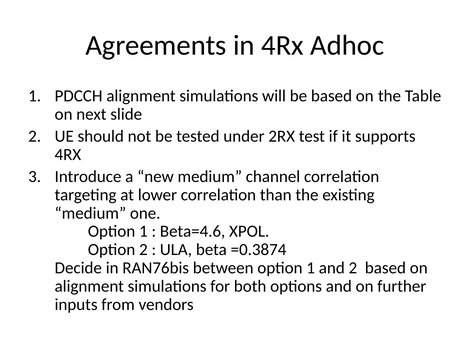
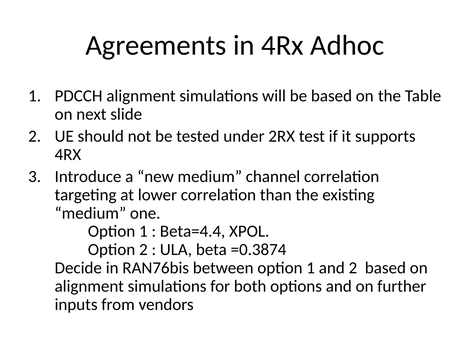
Beta=4.6: Beta=4.6 -> Beta=4.4 (193, 232)
